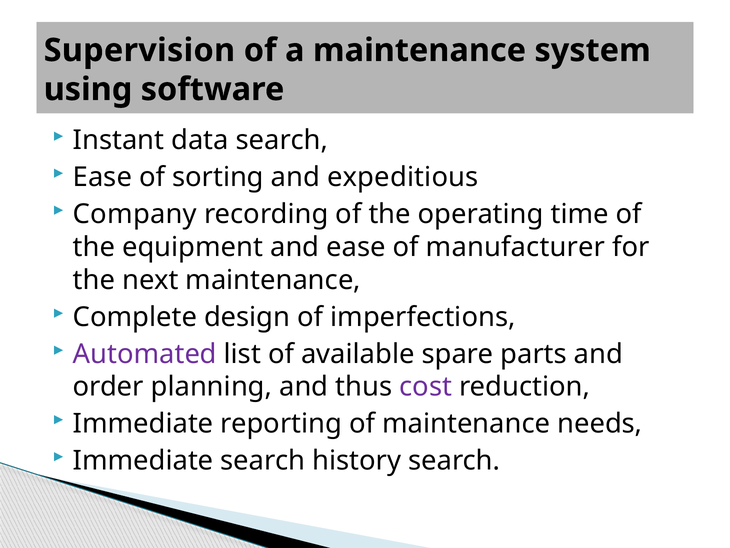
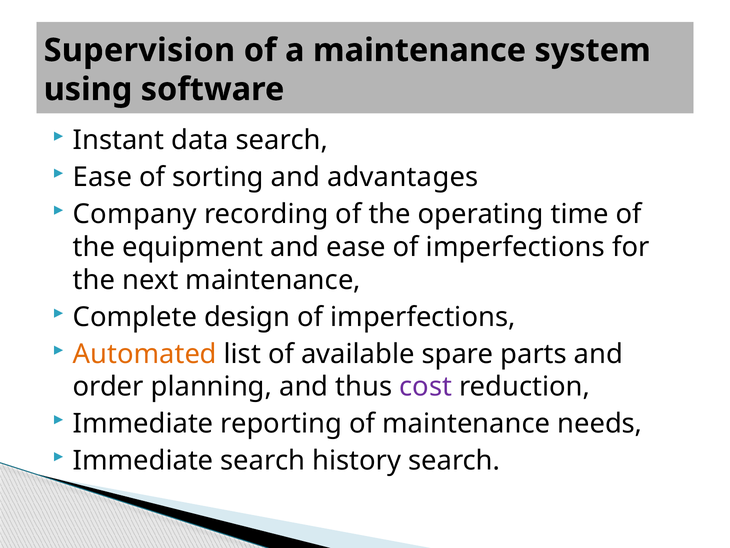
expeditious: expeditious -> advantages (403, 177)
ease of manufacturer: manufacturer -> imperfections (515, 247)
Automated colour: purple -> orange (145, 354)
